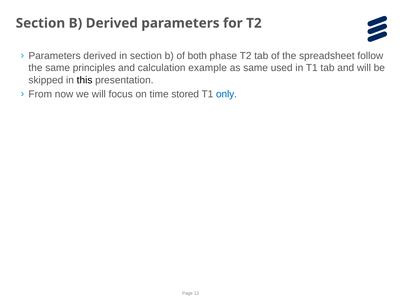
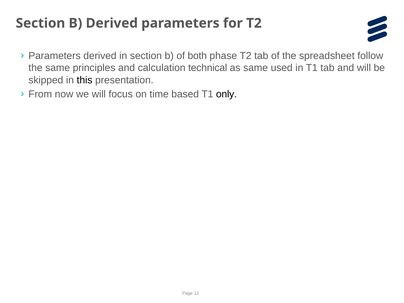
example: example -> technical (208, 68)
stored: stored -> based (185, 94)
only colour: blue -> black (226, 94)
